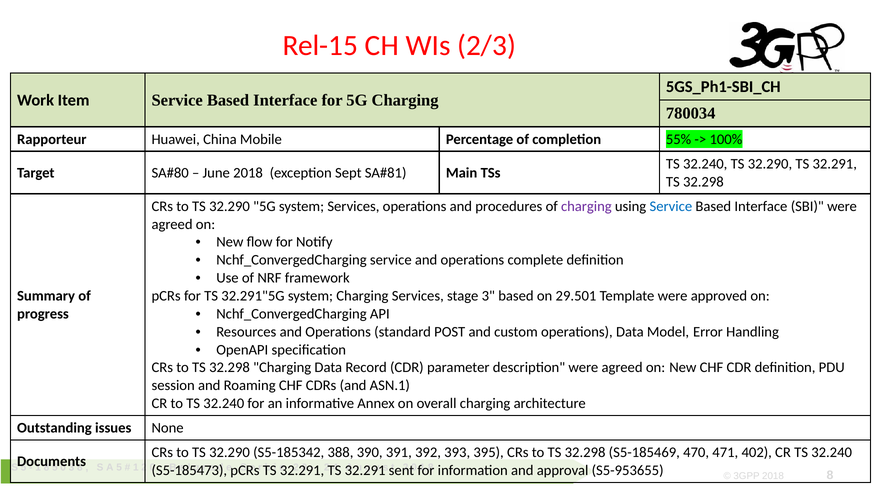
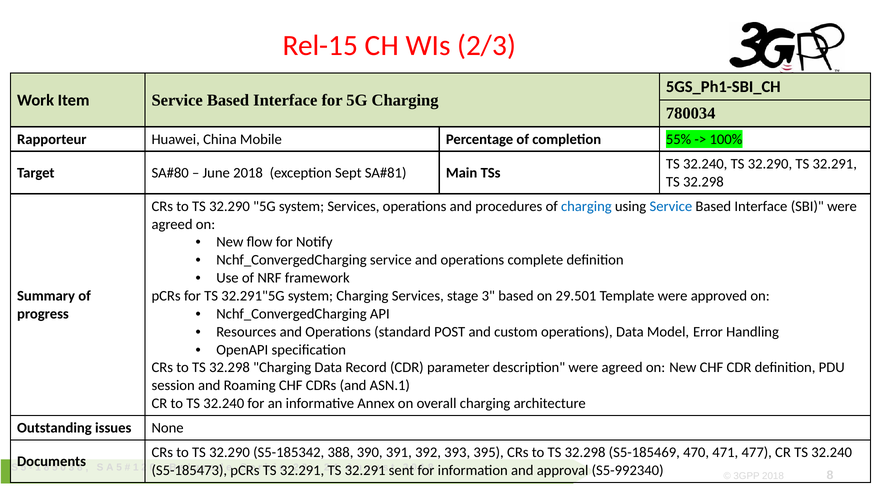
charging colour: purple -> blue (586, 206)
402: 402 -> 477 (757, 453)
S5-953655: S5-953655 -> S5-992340 (628, 471)
